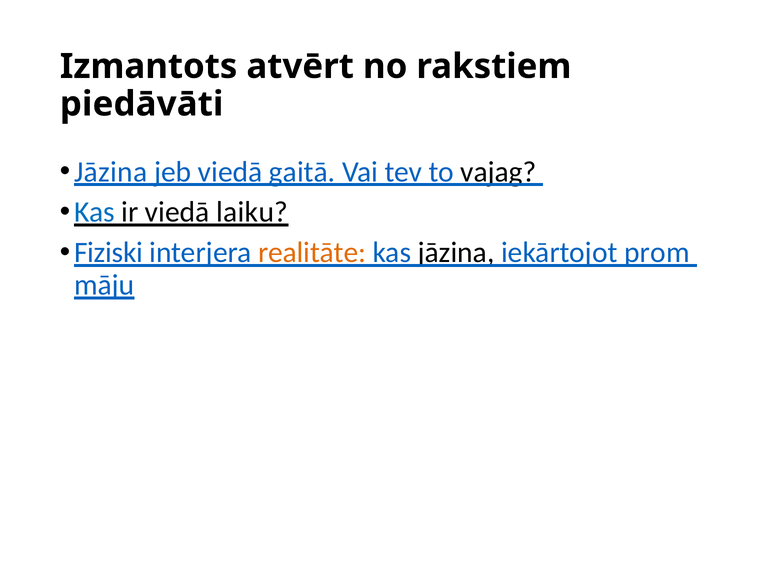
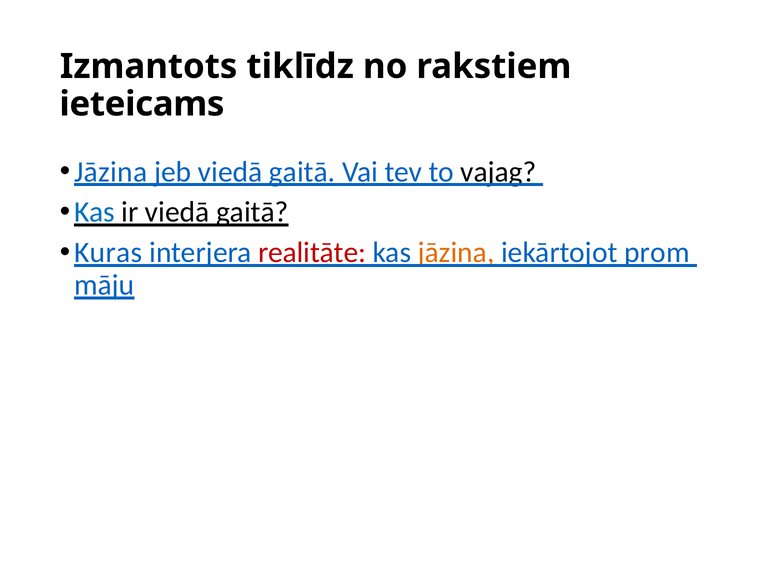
atvērt: atvērt -> tiklīdz (300, 66)
piedāvāti: piedāvāti -> ieteicams (142, 104)
ir viedā laiku: laiku -> gaitā (252, 212)
Fiziski: Fiziski -> Kuras (108, 253)
realitāte colour: orange -> red (312, 253)
jāzina colour: black -> orange (456, 253)
